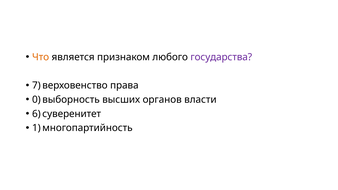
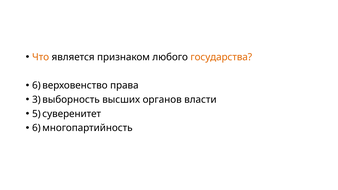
государства colour: purple -> orange (221, 57)
7: 7 -> 6 (36, 85)
0: 0 -> 3 (36, 100)
6: 6 -> 5 (36, 114)
1: 1 -> 6 (36, 128)
